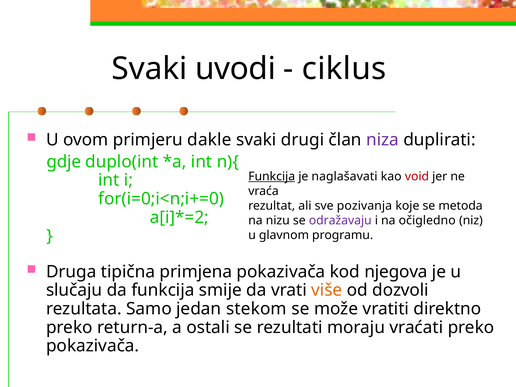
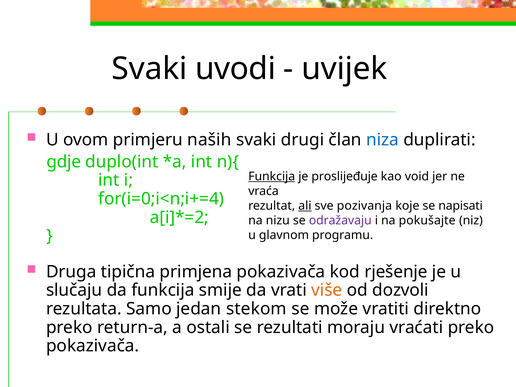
ciklus: ciklus -> uvijek (344, 69)
dakle: dakle -> naših (209, 140)
niza colour: purple -> blue (382, 140)
naglašavati: naglašavati -> proslijeđuje (345, 176)
void colour: red -> black (417, 176)
for(i=0;i<n;i+=0: for(i=0;i<n;i+=0 -> for(i=0;i<n;i+=4 (161, 199)
ali underline: none -> present (305, 206)
metoda: metoda -> napisati (461, 206)
očigledno: očigledno -> pokušajte (427, 220)
njegova: njegova -> rješenje (396, 272)
